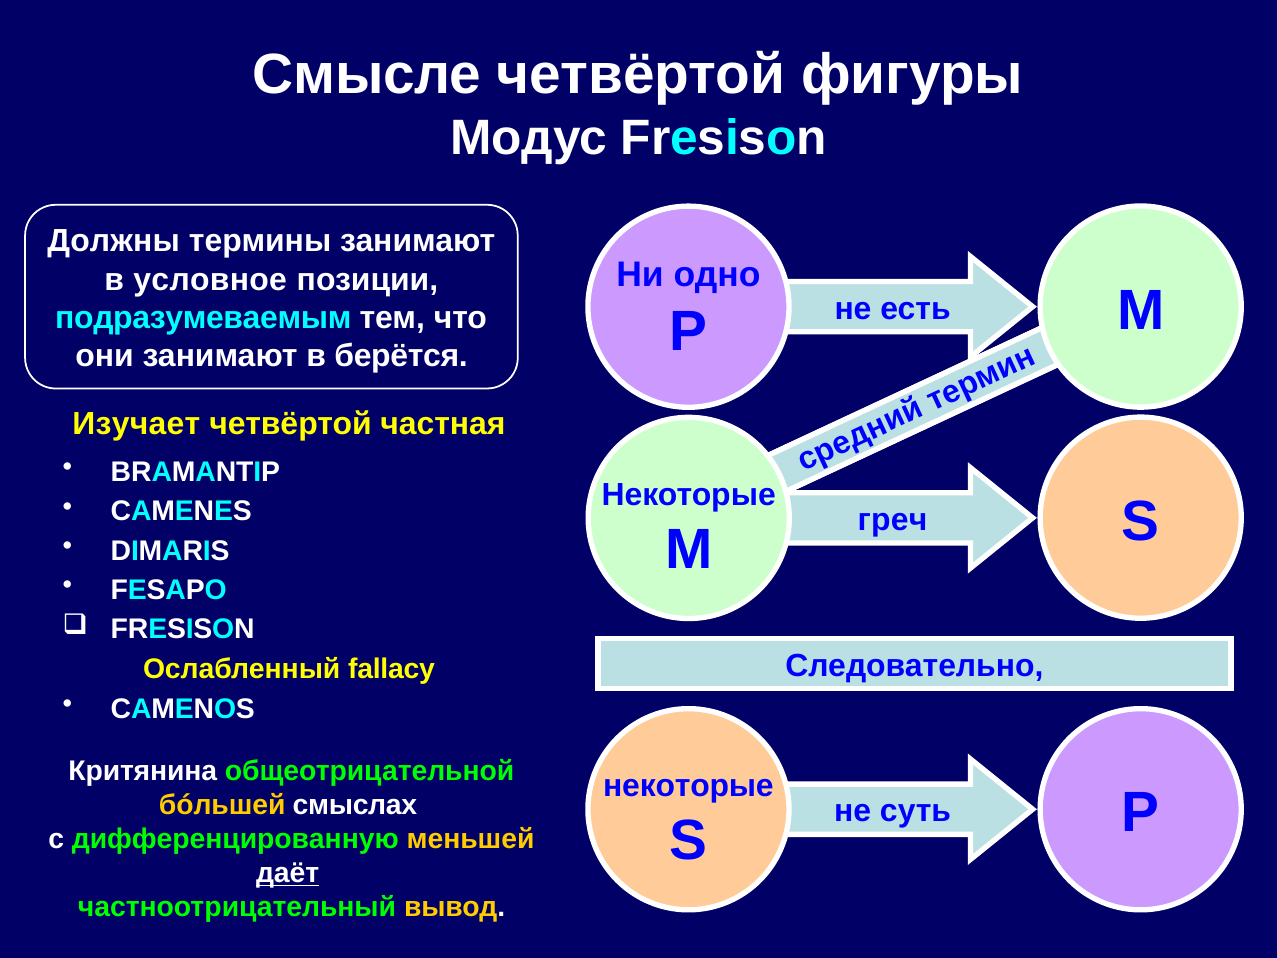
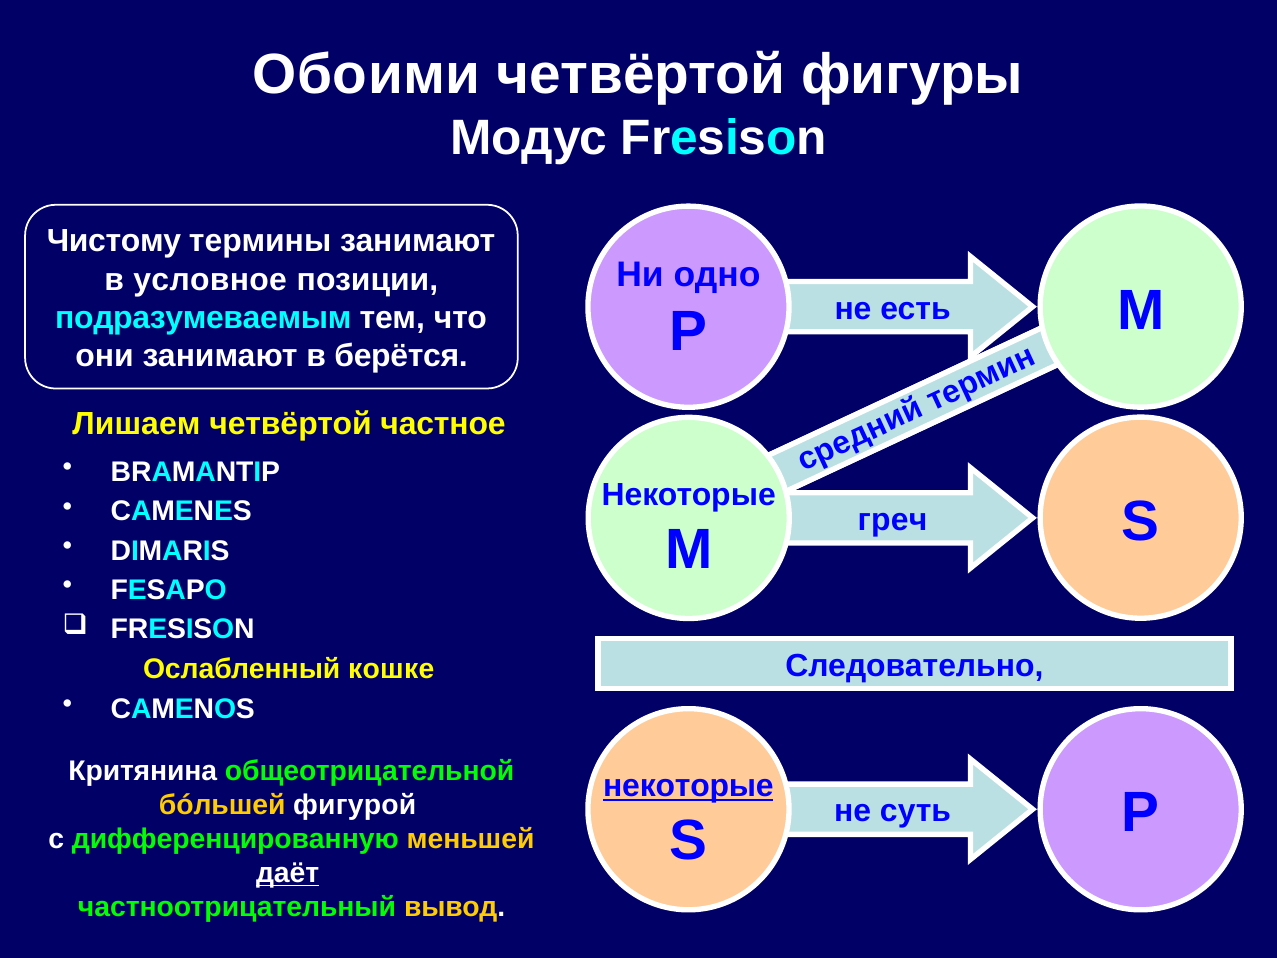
Смысле: Смысле -> Обоими (367, 75)
Должны: Должны -> Чистому (114, 241)
Изучает: Изучает -> Лишаем (136, 424)
частная: частная -> частное (443, 424)
fallacy: fallacy -> кошке (391, 669)
некоторые underline: none -> present (688, 786)
смыслах: смыслах -> фигурой (355, 805)
